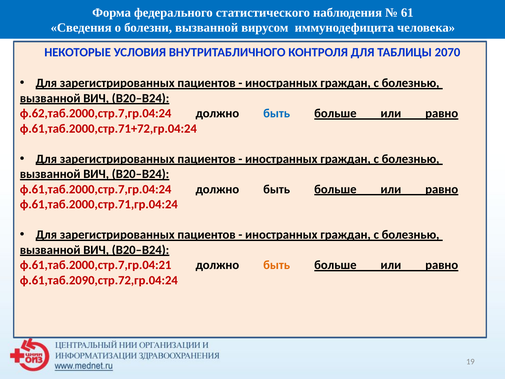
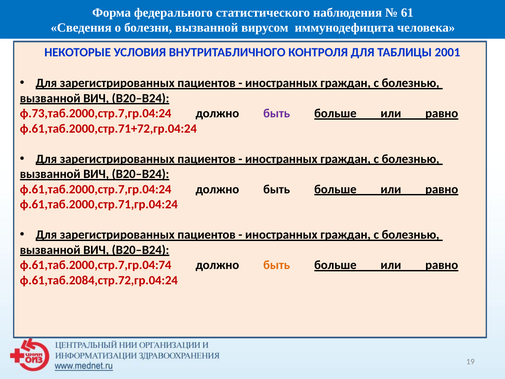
2070: 2070 -> 2001 (448, 52)
ф.62,таб.2000,стр.7,гр.04:24: ф.62,таб.2000,стр.7,гр.04:24 -> ф.73,таб.2000,стр.7,гр.04:24 (96, 113)
быть colour: blue -> purple (277, 113)
ф.61,таб.2000,стр.7,гр.04:21: ф.61,таб.2000,стр.7,гр.04:21 -> ф.61,таб.2000,стр.7,гр.04:74 (96, 265)
ф.61,таб.2090,стр.72,гр.04:24: ф.61,таб.2090,стр.72,гр.04:24 -> ф.61,таб.2084,стр.72,гр.04:24 (99, 280)
